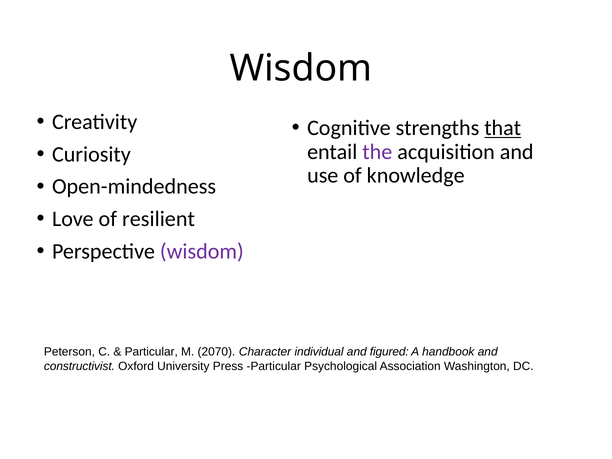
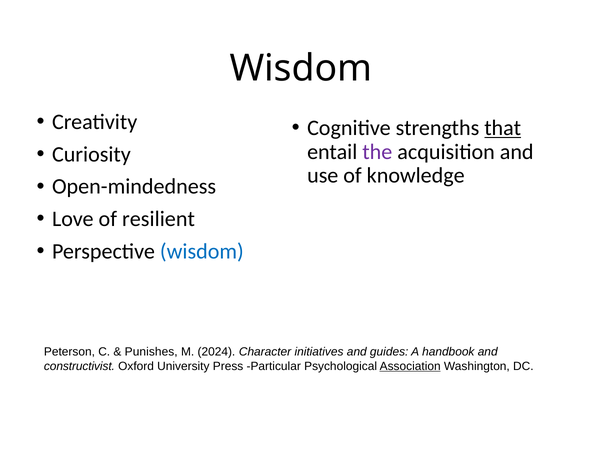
wisdom colour: purple -> blue (202, 251)
Particular: Particular -> Punishes (151, 352)
2070: 2070 -> 2024 (216, 352)
individual: individual -> initiatives (319, 352)
figured: figured -> guides (389, 352)
Association underline: none -> present (410, 366)
